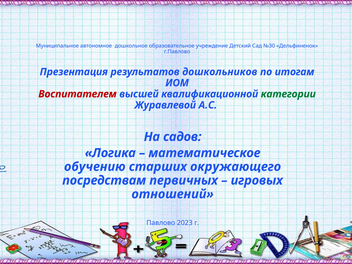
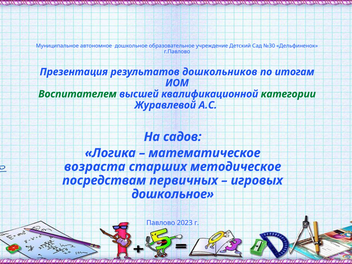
Воспитателем colour: red -> green (77, 94)
обучению: обучению -> возраста (95, 167)
окружающего: окружающего -> методическое (236, 167)
отношений: отношений -> дошкольное (173, 194)
